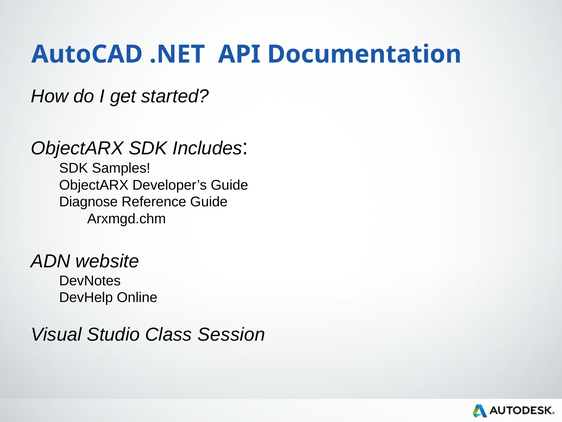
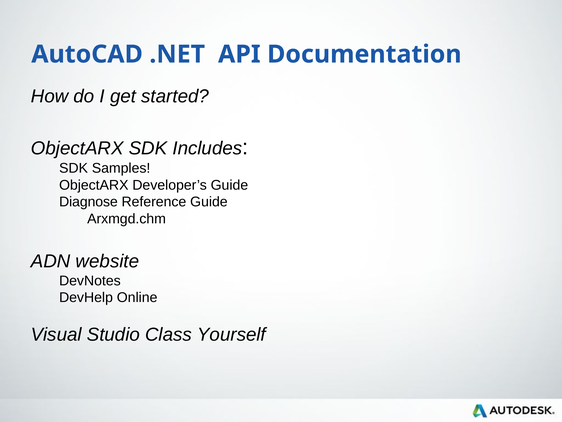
Session: Session -> Yourself (231, 334)
